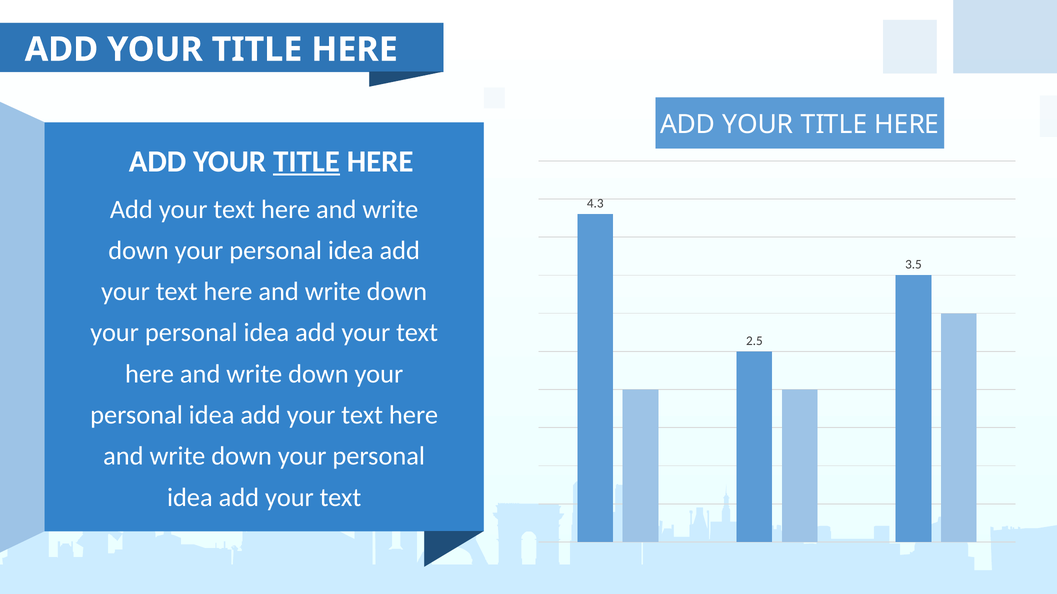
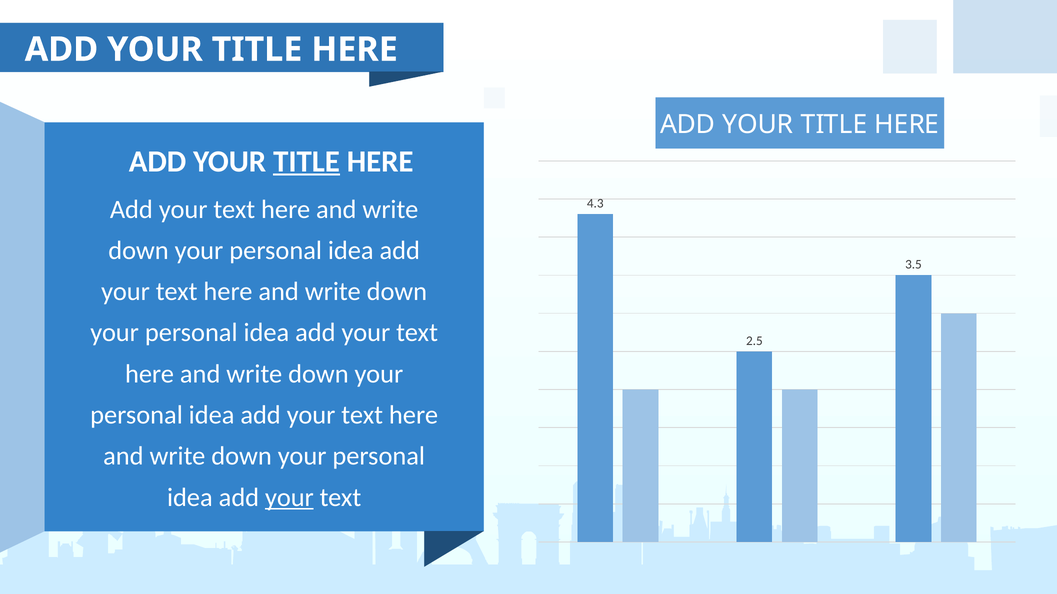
your underline: none -> present (289, 498)
